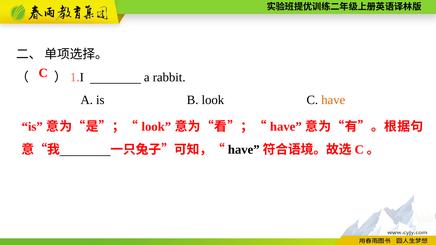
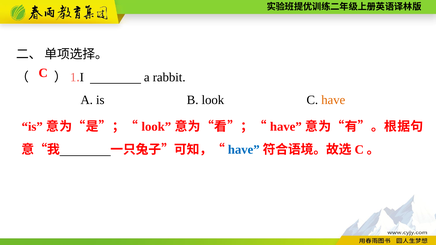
have colour: black -> blue (244, 150)
